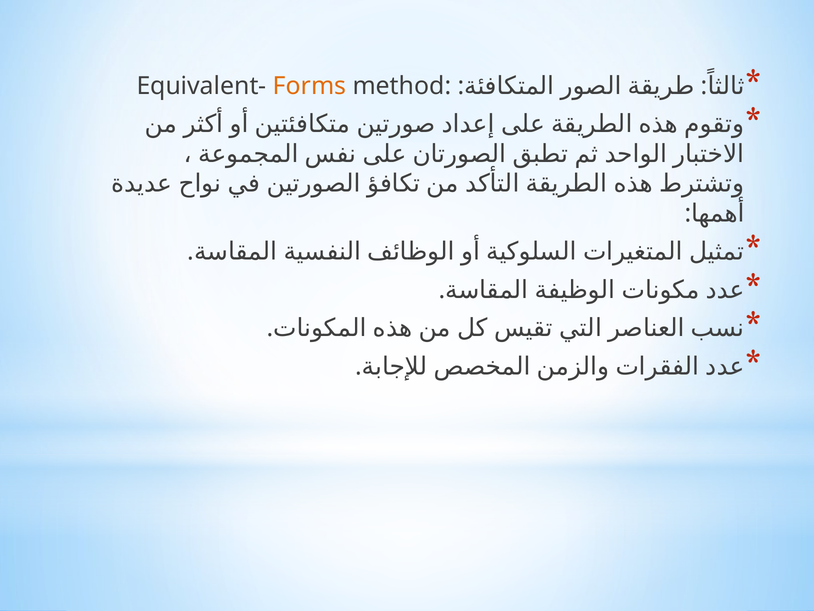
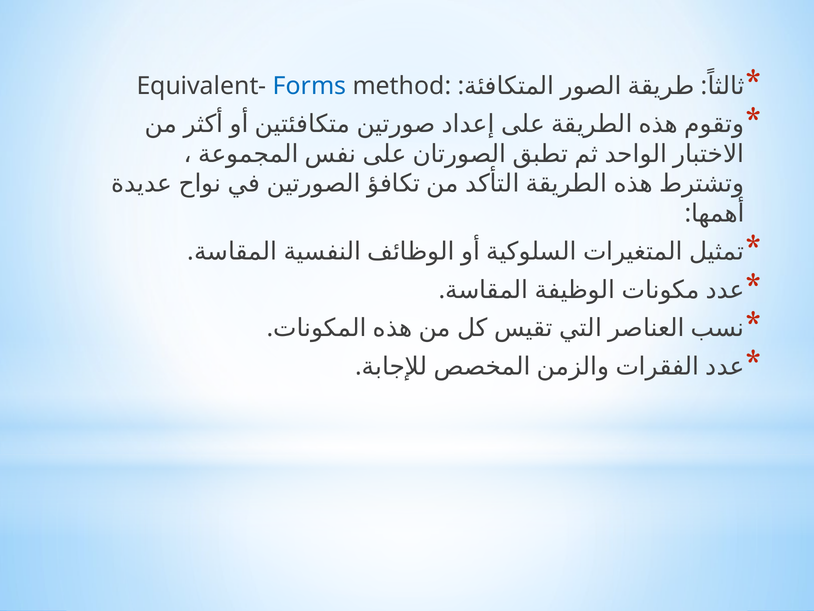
Forms colour: orange -> blue (310, 86)
